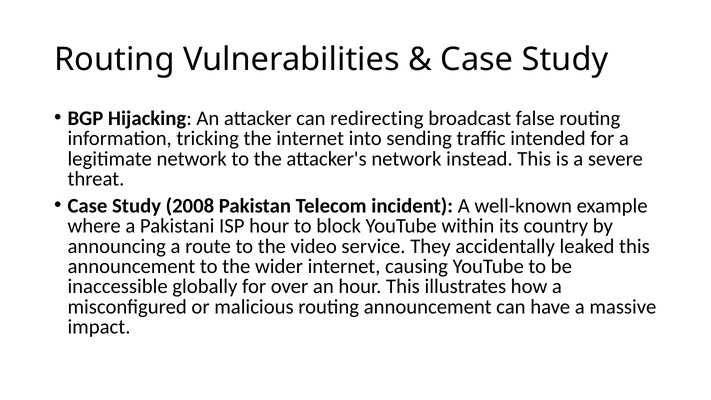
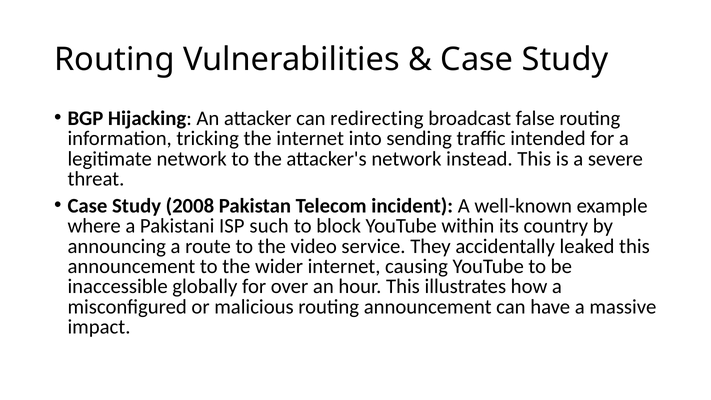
ISP hour: hour -> such (269, 226)
